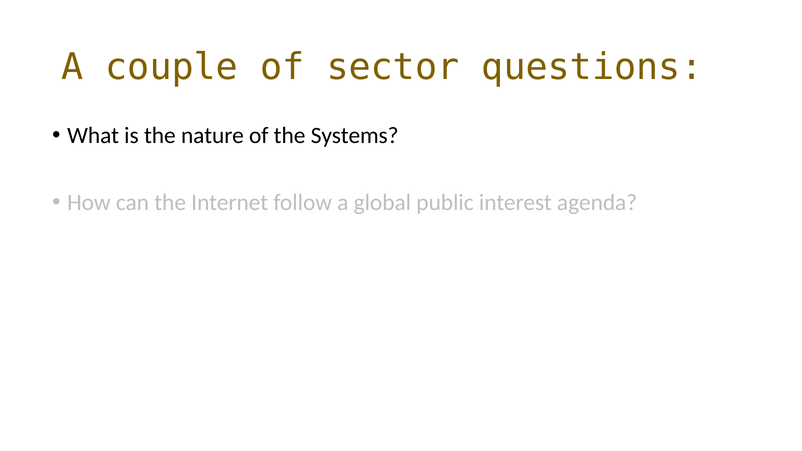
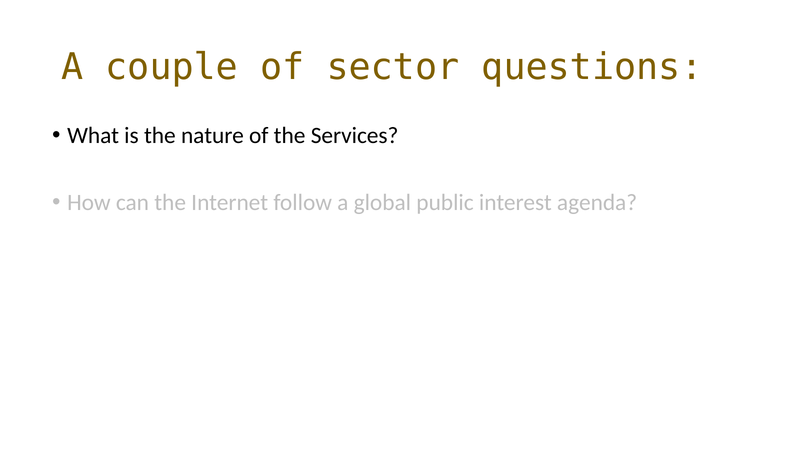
Systems: Systems -> Services (355, 136)
